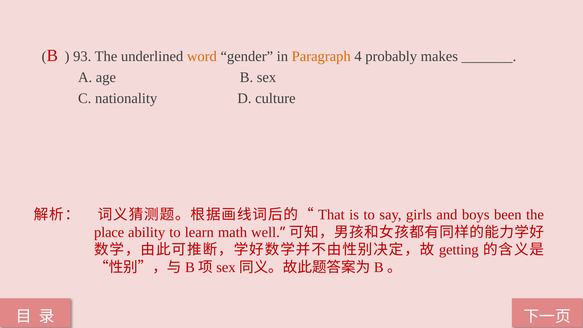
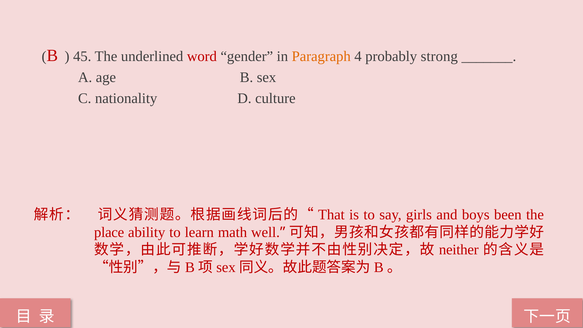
93: 93 -> 45 (82, 56)
word colour: orange -> red (202, 56)
makes: makes -> strong (439, 56)
getting: getting -> neither (459, 250)
